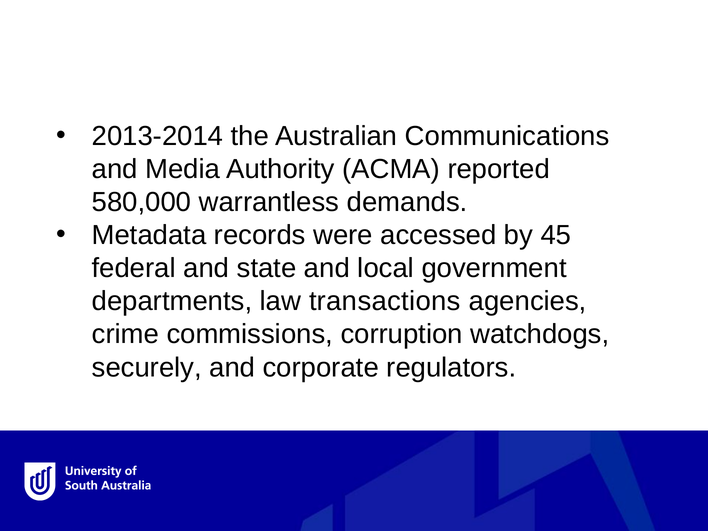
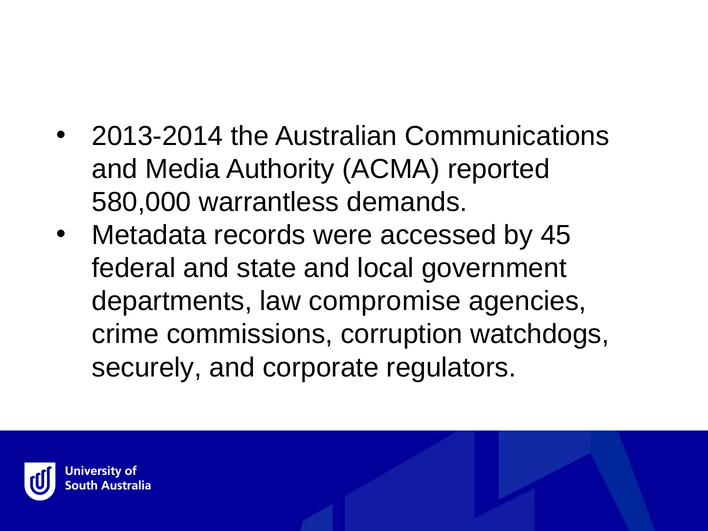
transactions: transactions -> compromise (385, 301)
